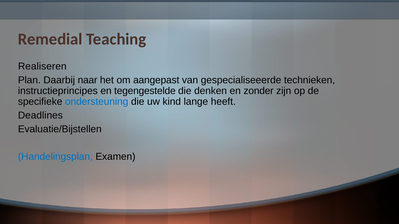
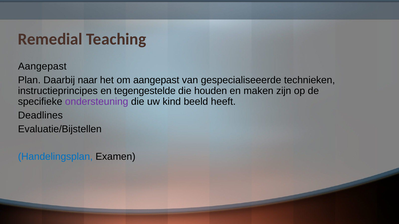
Realiseren: Realiseren -> Aangepast (42, 67)
denken: denken -> houden (211, 91)
zonder: zonder -> maken (259, 91)
ondersteuning colour: blue -> purple (97, 102)
lange: lange -> beeld (196, 102)
